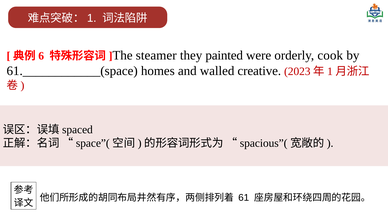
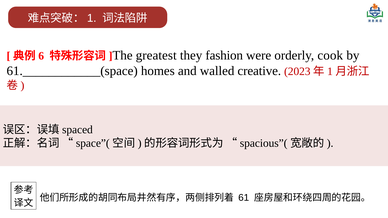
steamer: steamer -> greatest (156, 56)
painted: painted -> fashion (224, 56)
